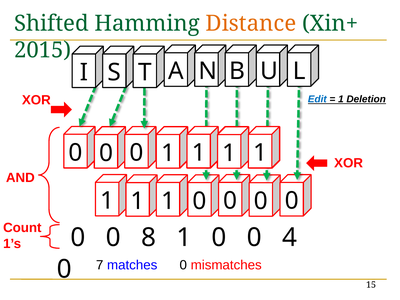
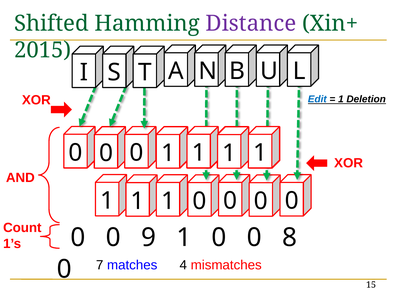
Distance colour: orange -> purple (251, 24)
8: 8 -> 9 (149, 238)
4: 4 -> 8 (290, 238)
matches 0: 0 -> 4 (183, 265)
